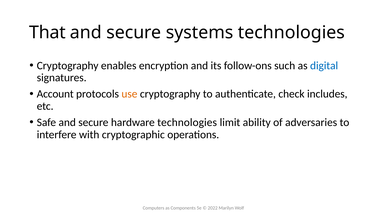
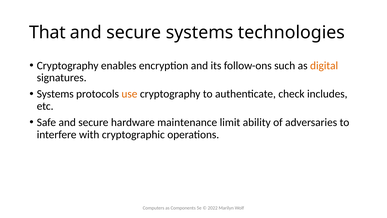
digital colour: blue -> orange (324, 65)
Account: Account -> Systems (55, 94)
hardware technologies: technologies -> maintenance (187, 122)
